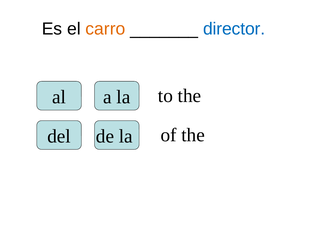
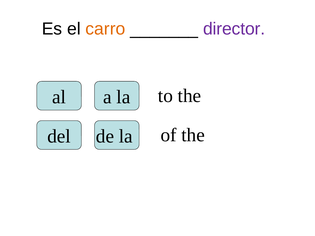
director colour: blue -> purple (234, 29)
